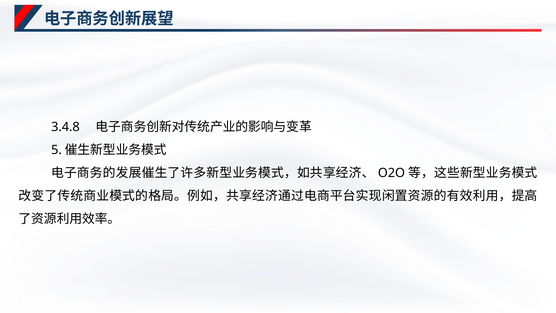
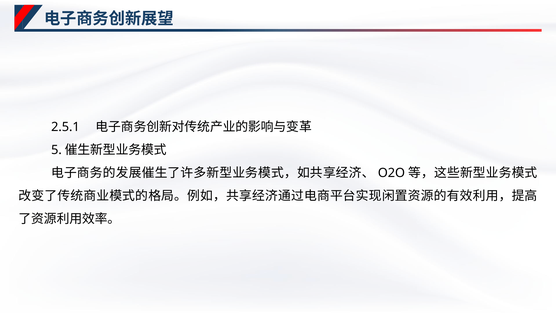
3.4.8: 3.4.8 -> 2.5.1 (65, 127)
